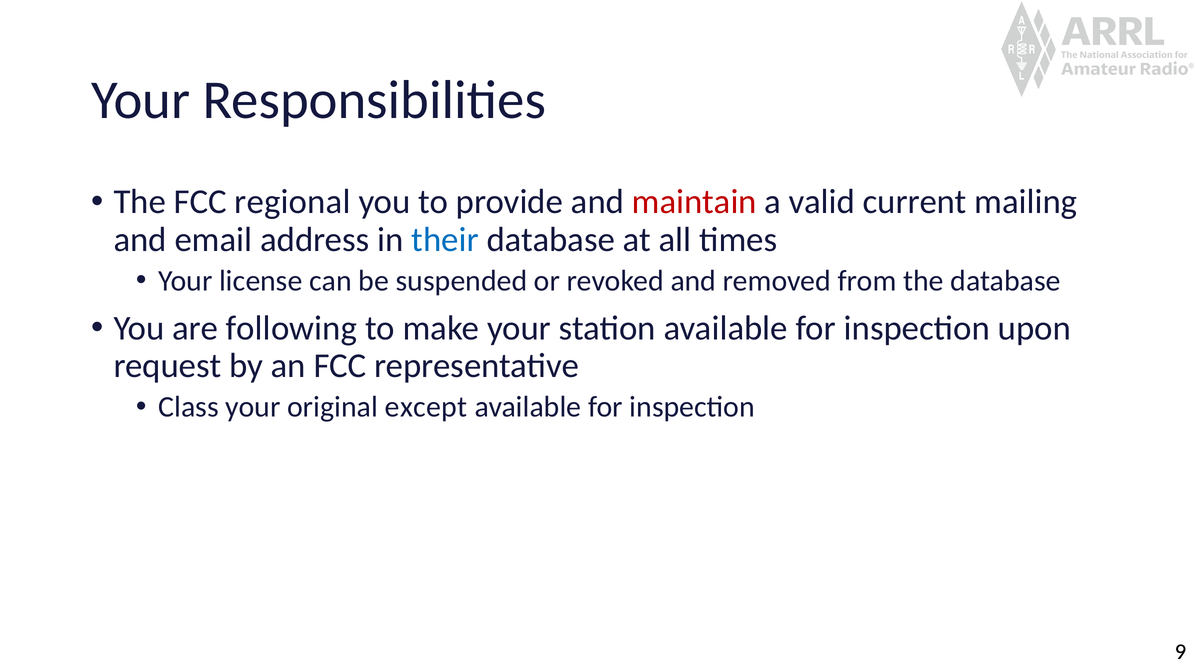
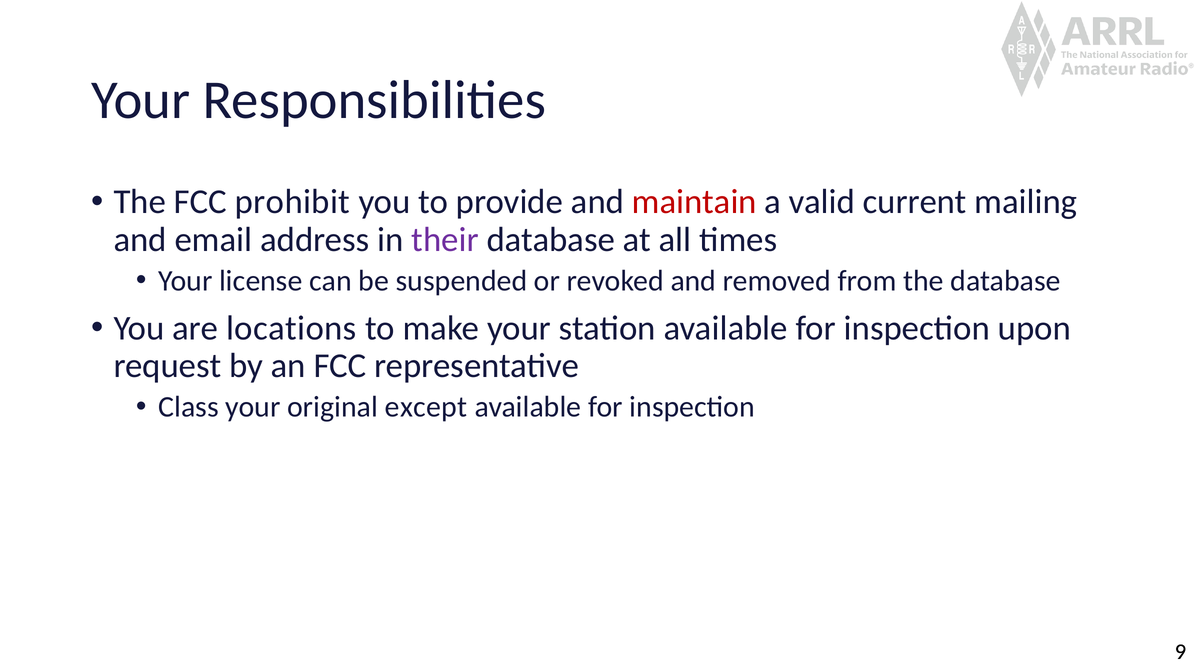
regional: regional -> prohibit (292, 202)
their colour: blue -> purple (445, 240)
following: following -> locations (291, 328)
